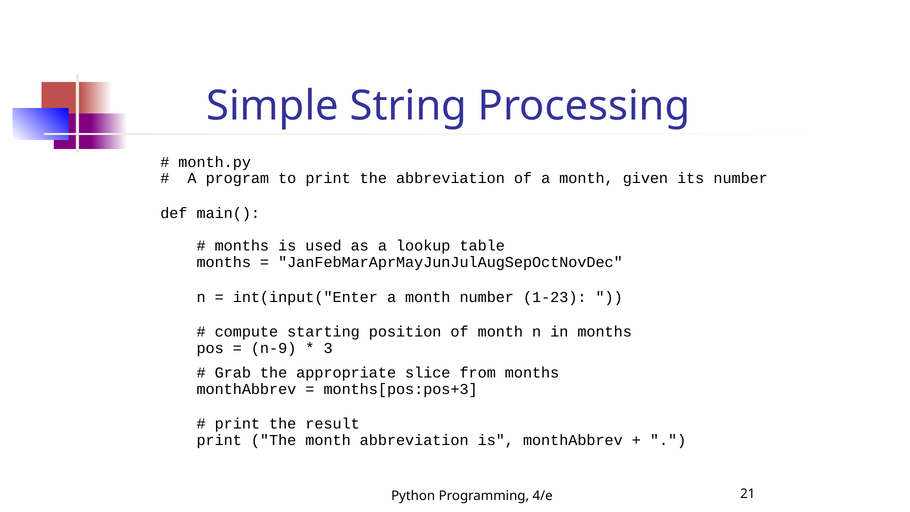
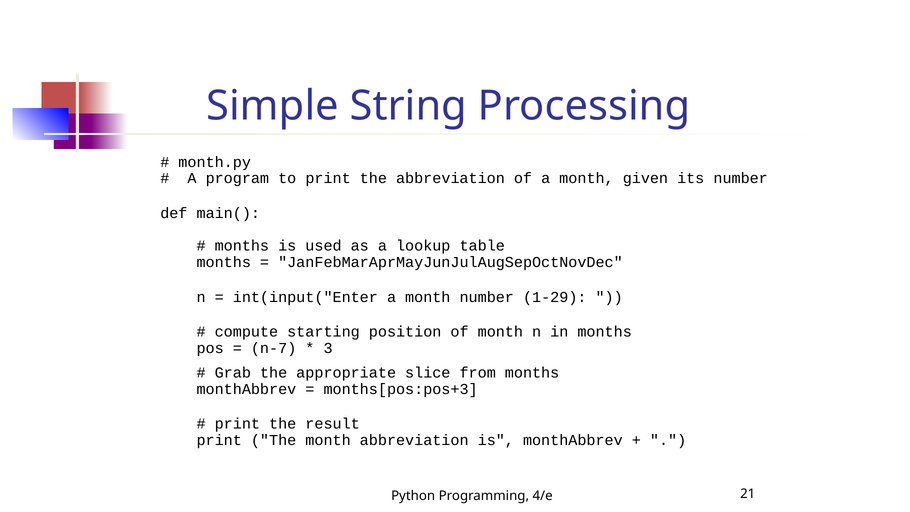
1-23: 1-23 -> 1-29 (555, 297)
n-9: n-9 -> n-7 (274, 348)
